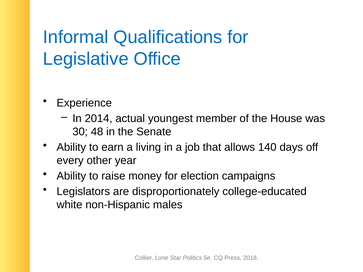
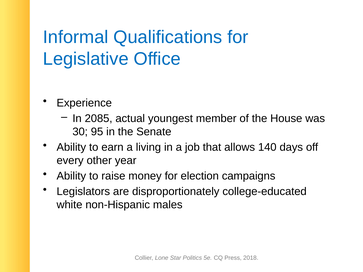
2014: 2014 -> 2085 (99, 119)
48: 48 -> 95 (97, 132)
